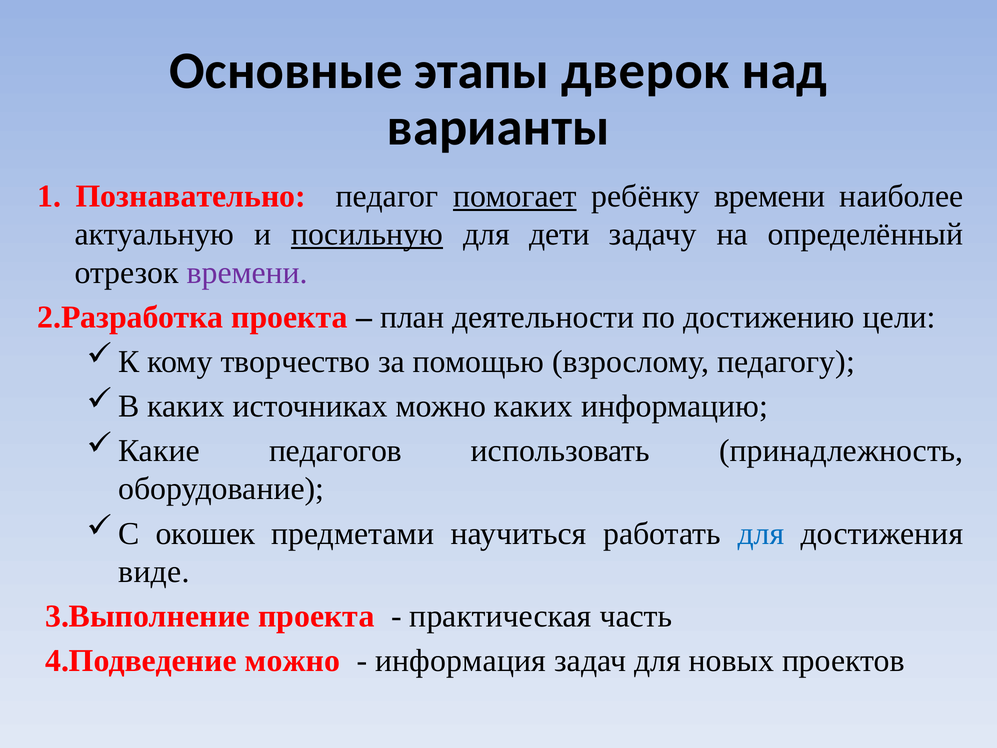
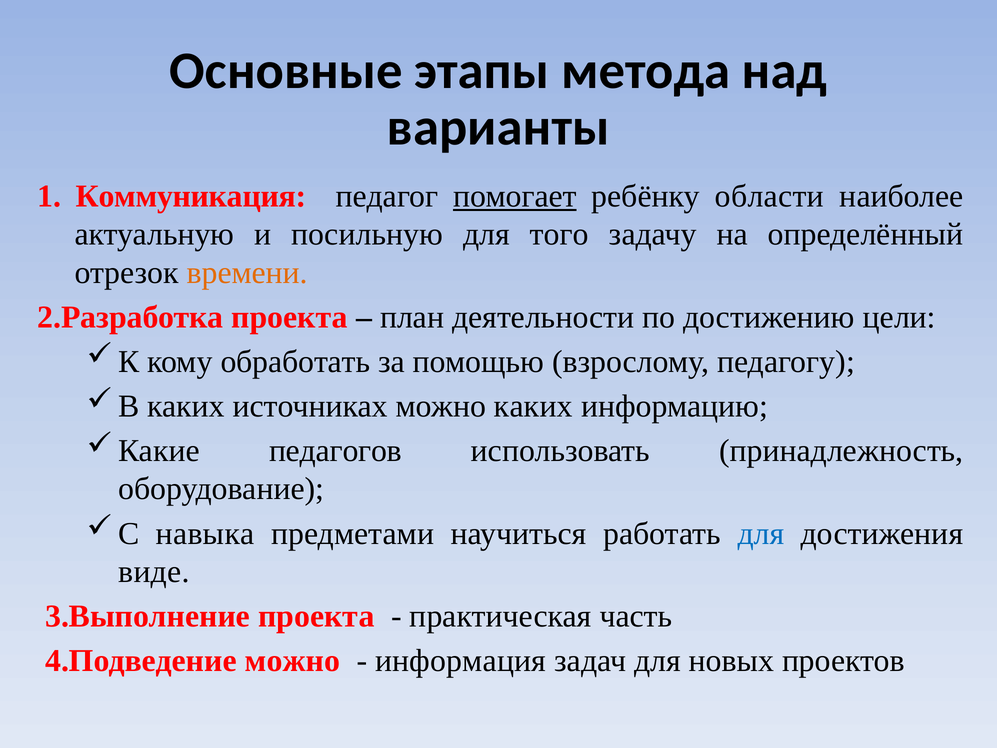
дверок: дверок -> метода (646, 71)
Познавательно: Познавательно -> Коммуникация (191, 196)
ребёнку времени: времени -> области (769, 196)
посильную underline: present -> none (367, 234)
дети: дети -> того (559, 234)
времени colour: purple -> orange (247, 272)
творчество: творчество -> обработать (295, 362)
окошек: окошек -> навыка (205, 533)
